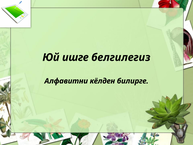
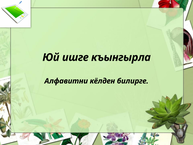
белгилегиз: белгилегиз -> къынгырла (121, 57)
